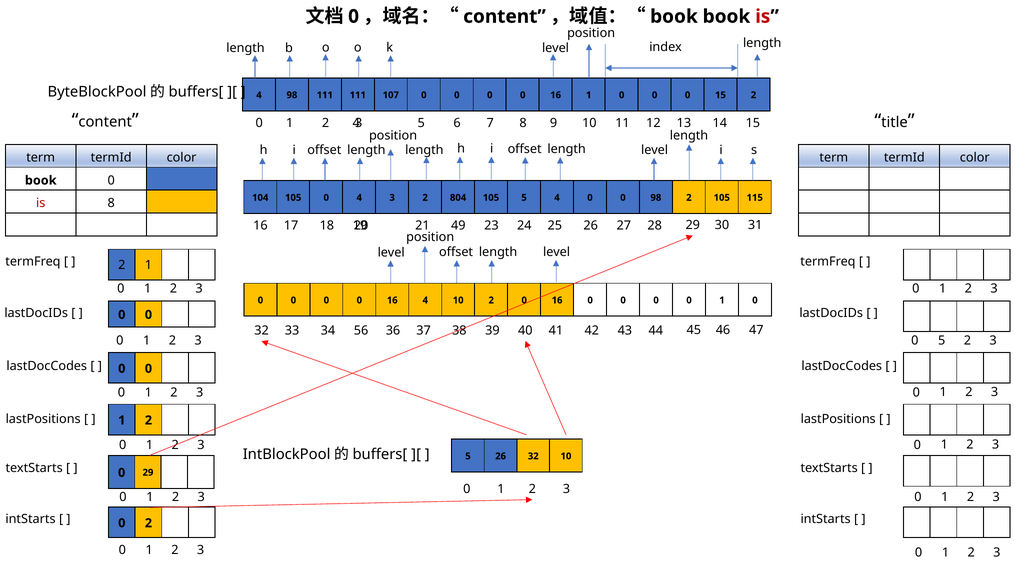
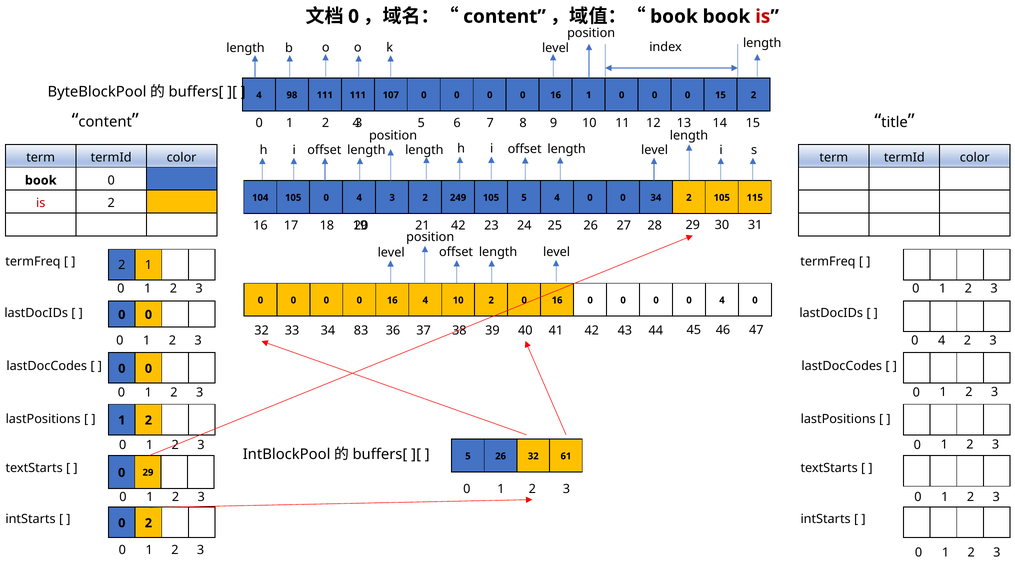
804: 804 -> 249 (458, 198)
0 98: 98 -> 34 (656, 198)
is 8: 8 -> 2 (111, 203)
21 49: 49 -> 42 (458, 226)
0 0 1: 1 -> 4 (722, 300)
56: 56 -> 83 (361, 331)
5: 5 -> 4 (942, 340)
32 10: 10 -> 61 (566, 456)
